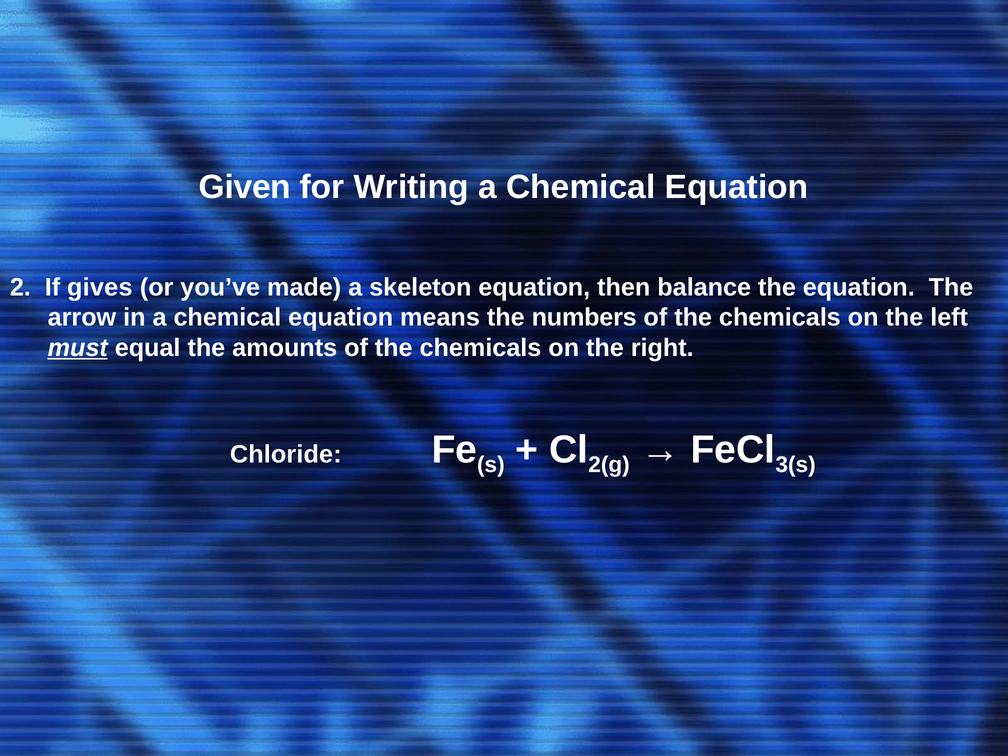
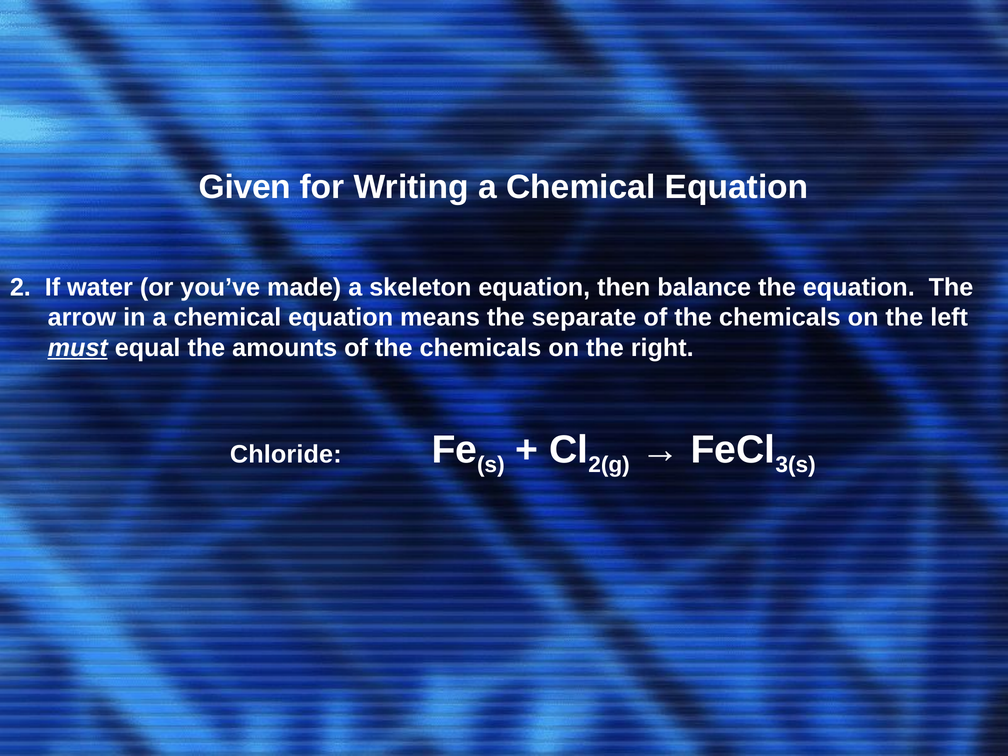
gives: gives -> water (100, 287)
numbers: numbers -> separate (584, 317)
